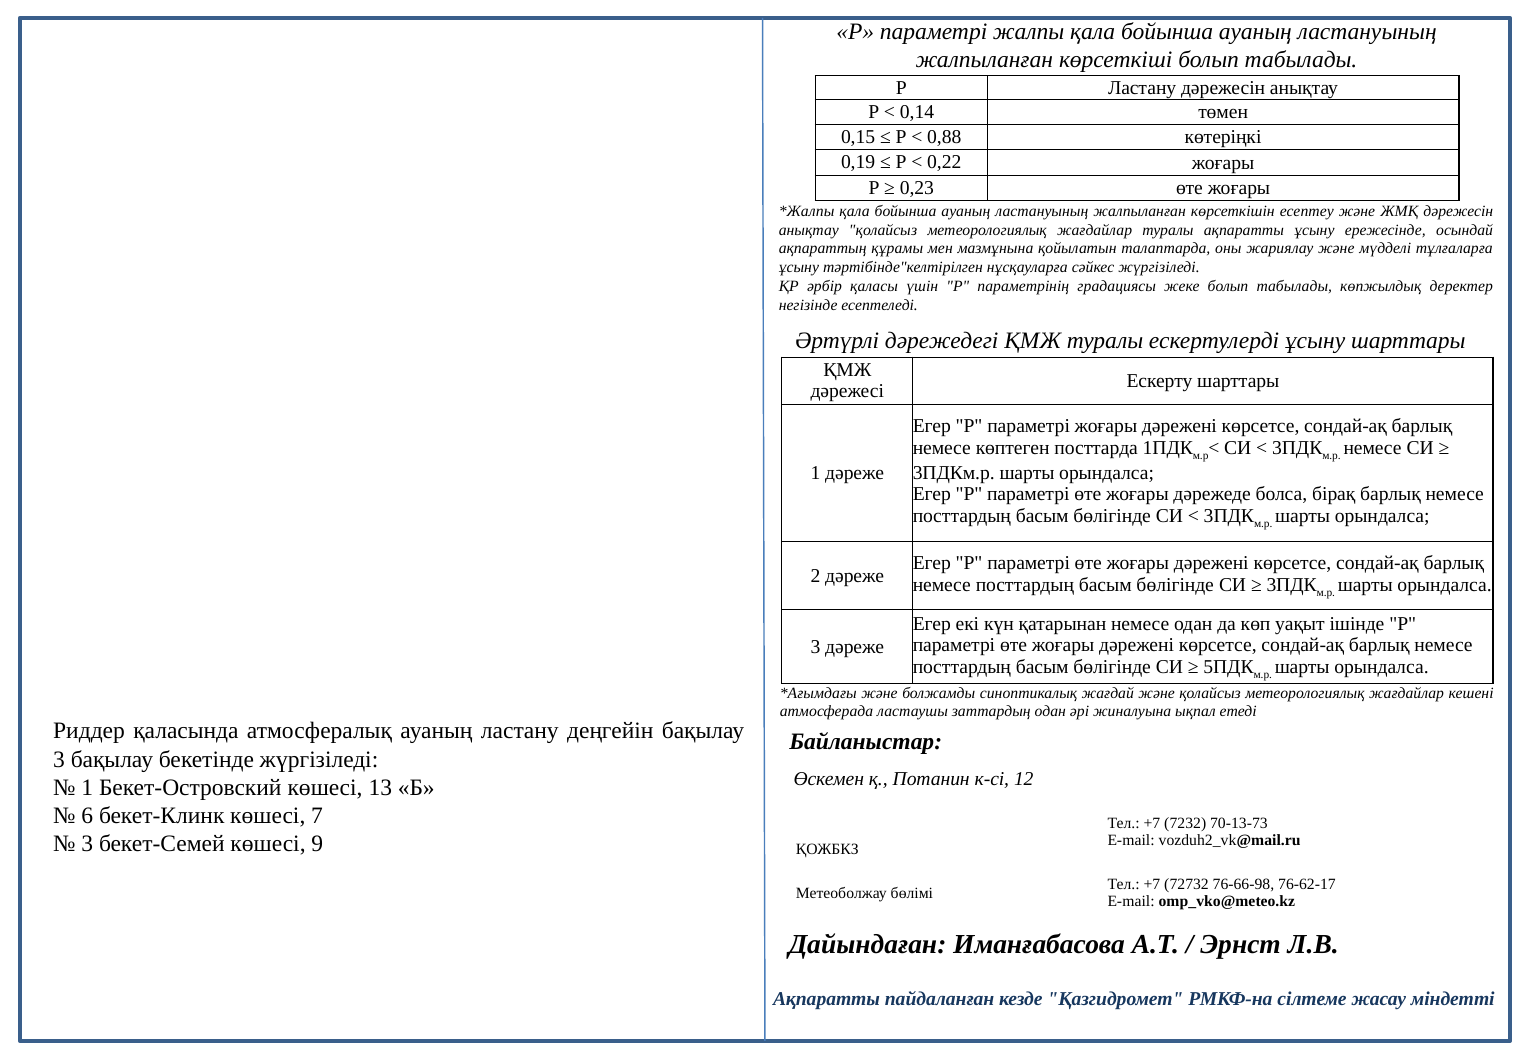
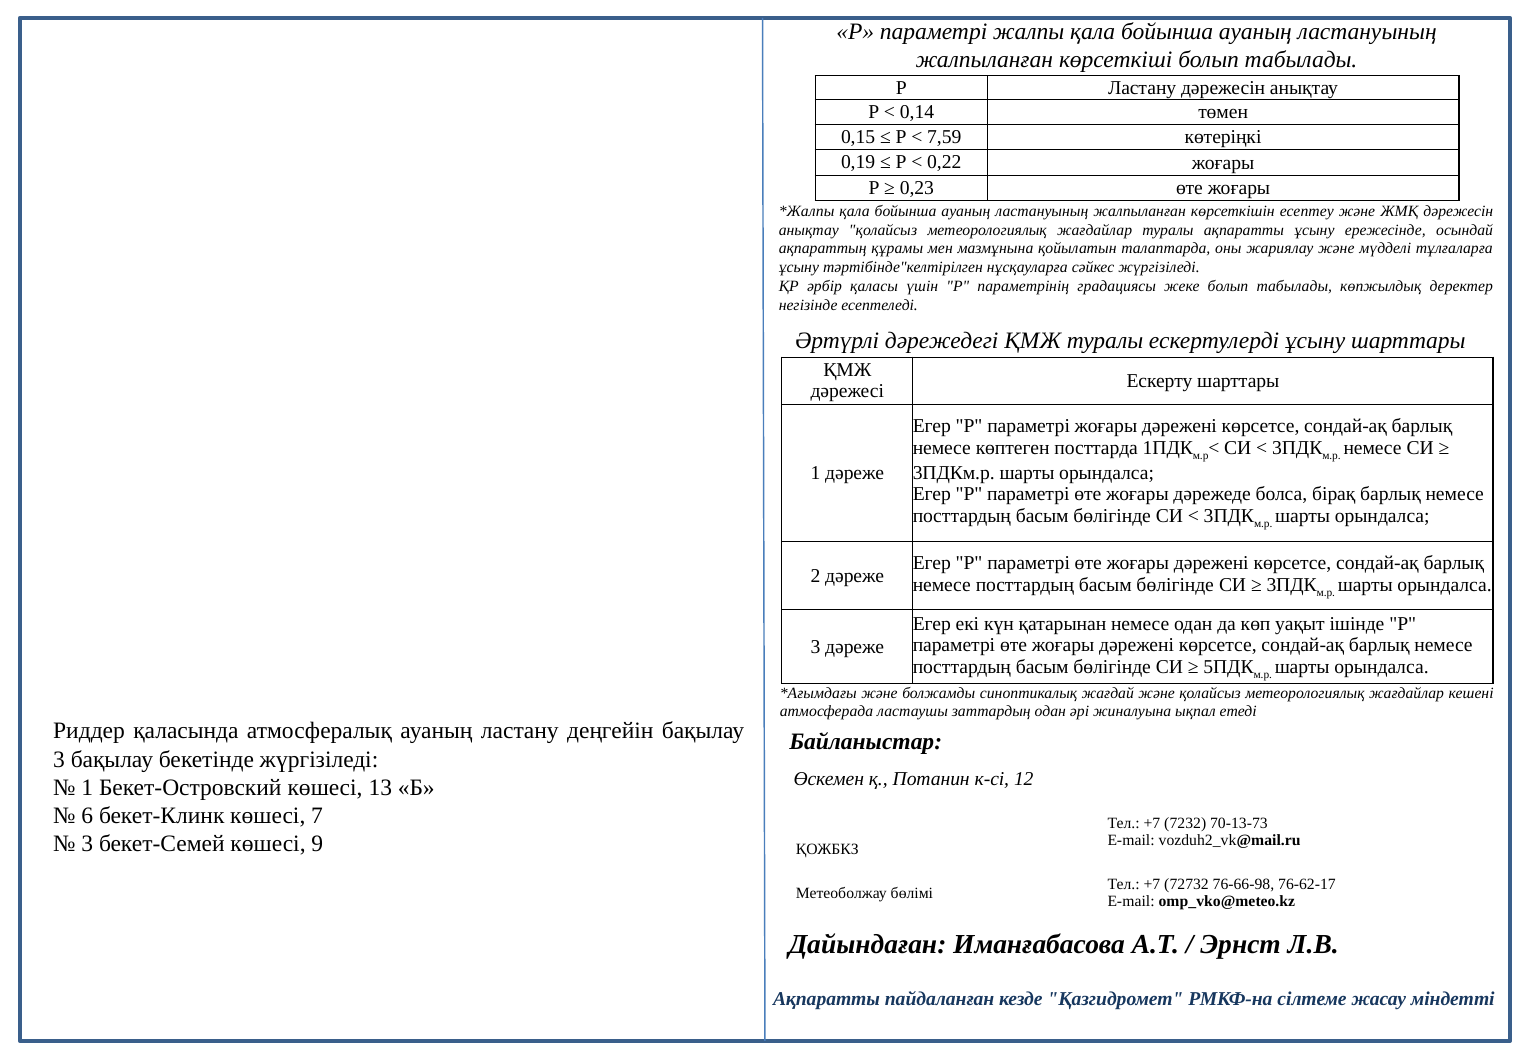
0,88: 0,88 -> 7,59 (944, 137)
